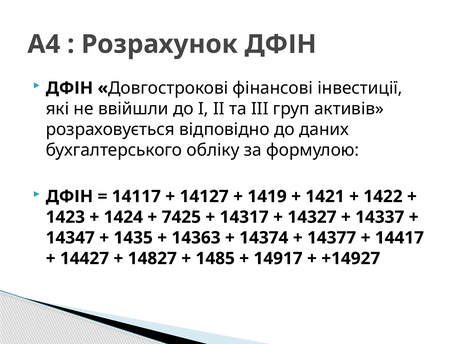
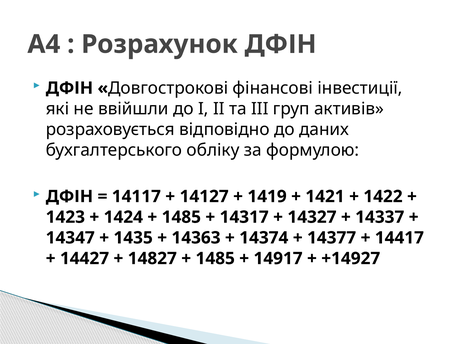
7425: 7425 -> 1485 (181, 217)
